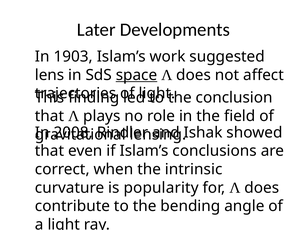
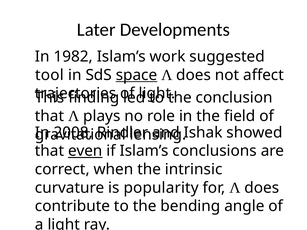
1903: 1903 -> 1982 (73, 57)
lens: lens -> tool (49, 75)
even underline: none -> present (85, 151)
